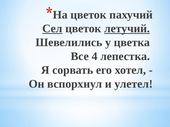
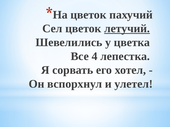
Сел underline: present -> none (52, 29)
